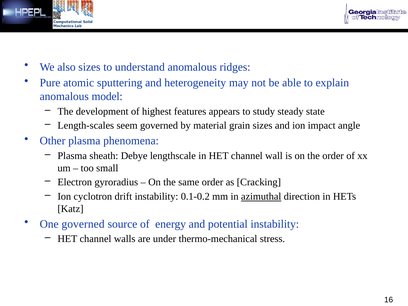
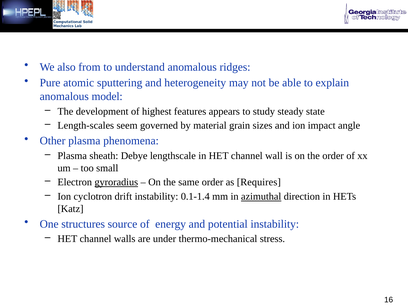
also sizes: sizes -> from (89, 67)
gyroradius underline: none -> present (116, 182)
Cracking: Cracking -> Requires (259, 182)
0.1-0.2: 0.1-0.2 -> 0.1-1.4 (195, 197)
One governed: governed -> structures (83, 224)
